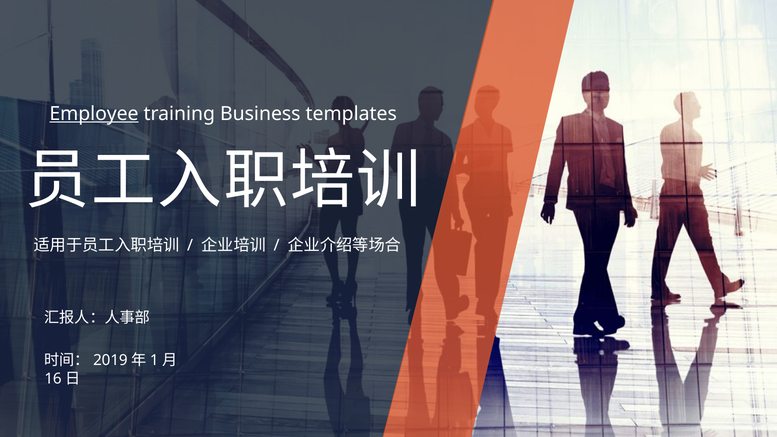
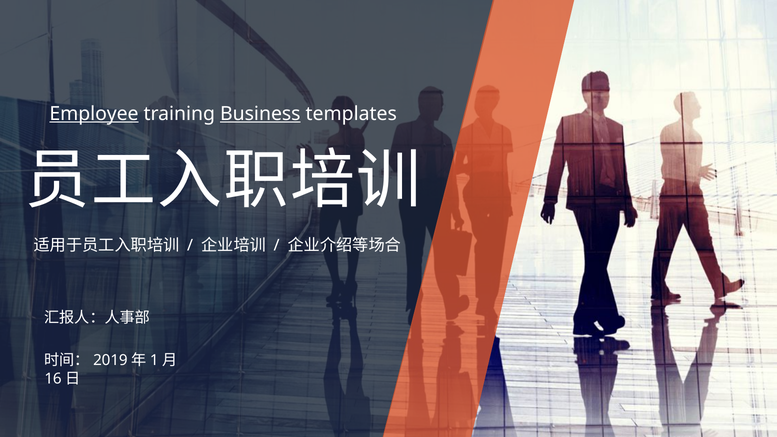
Business underline: none -> present (260, 114)
